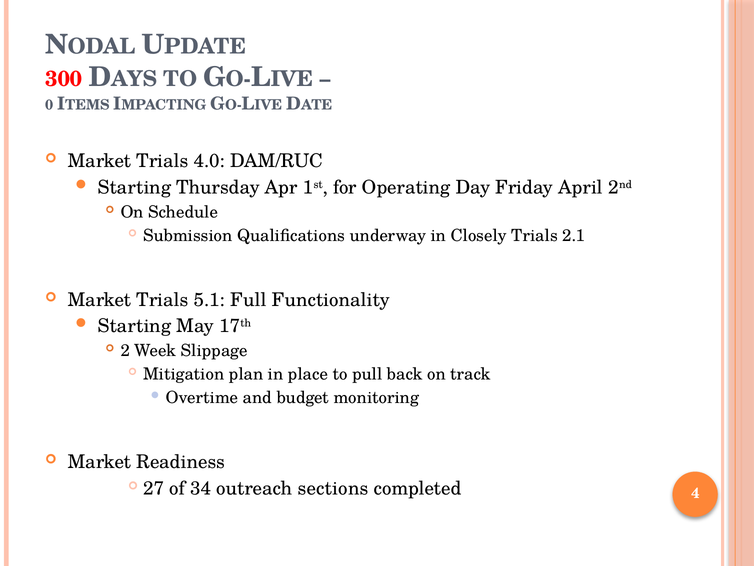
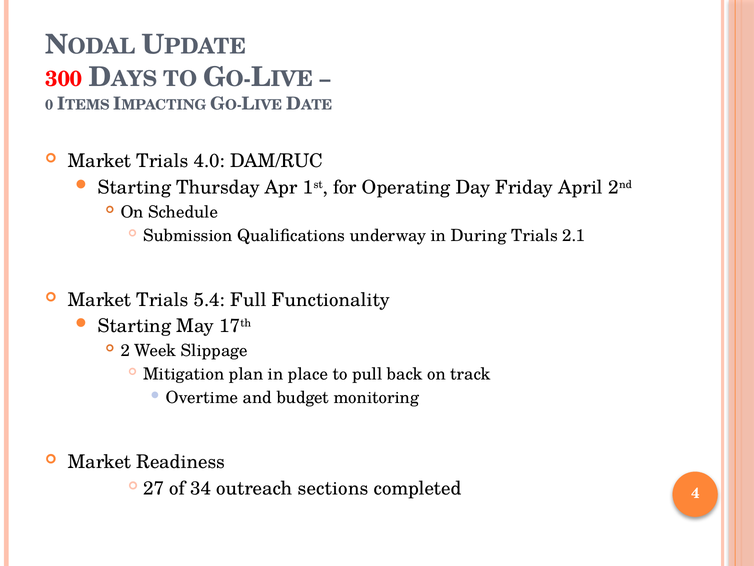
Closely: Closely -> During (479, 235)
5.1: 5.1 -> 5.4 (209, 300)
